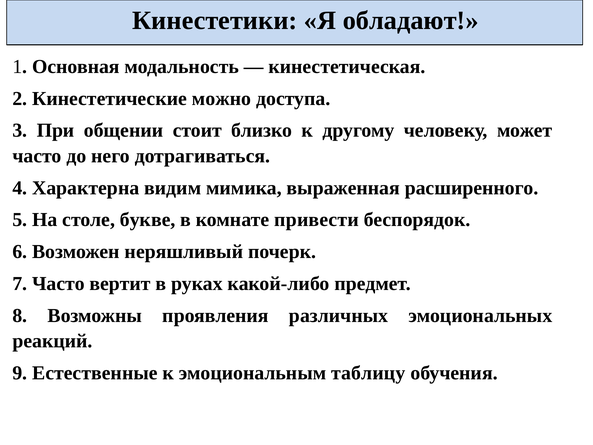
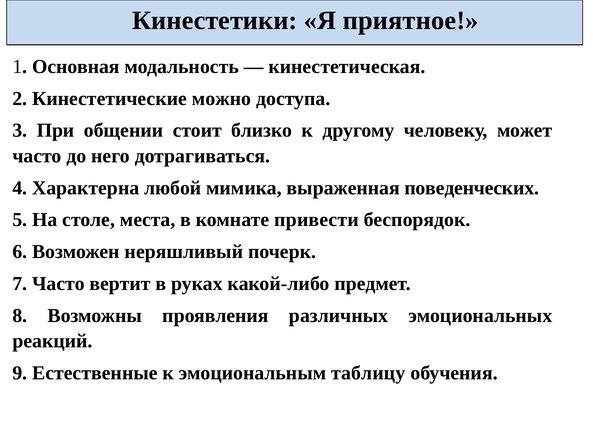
обладают: обладают -> приятное (411, 21)
видим: видим -> любой (173, 188)
расширенного: расширенного -> поведенческих (472, 188)
букве: букве -> места (148, 220)
